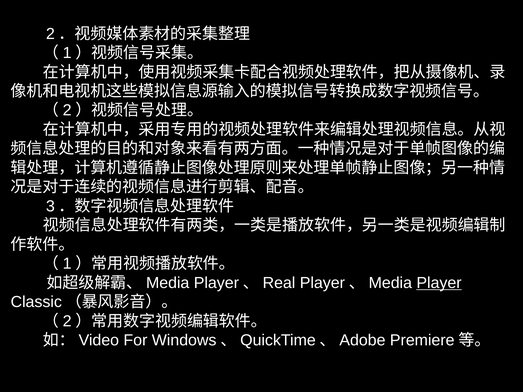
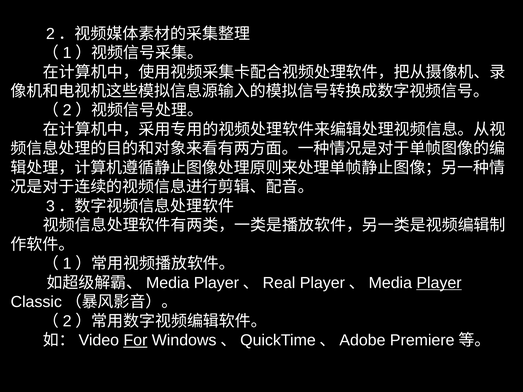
For underline: none -> present (135, 341)
